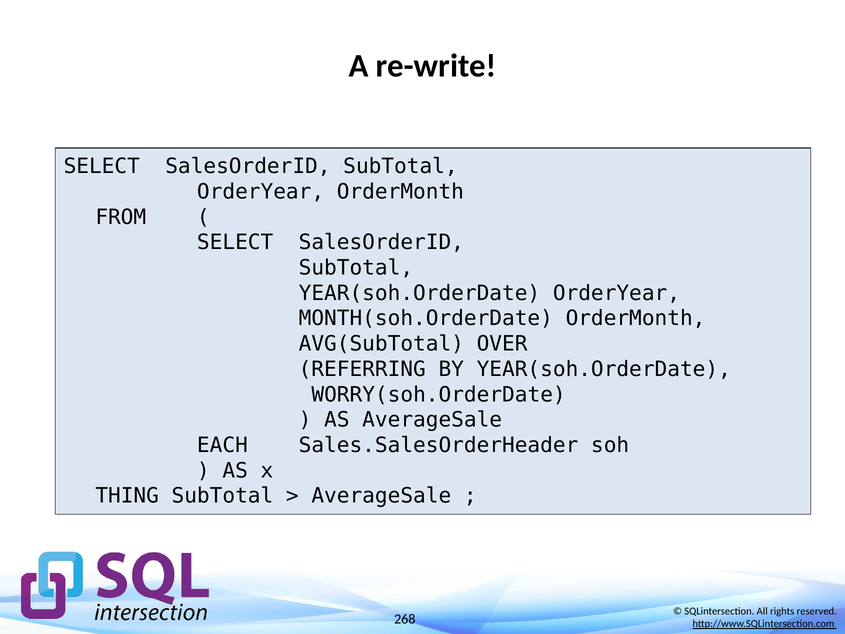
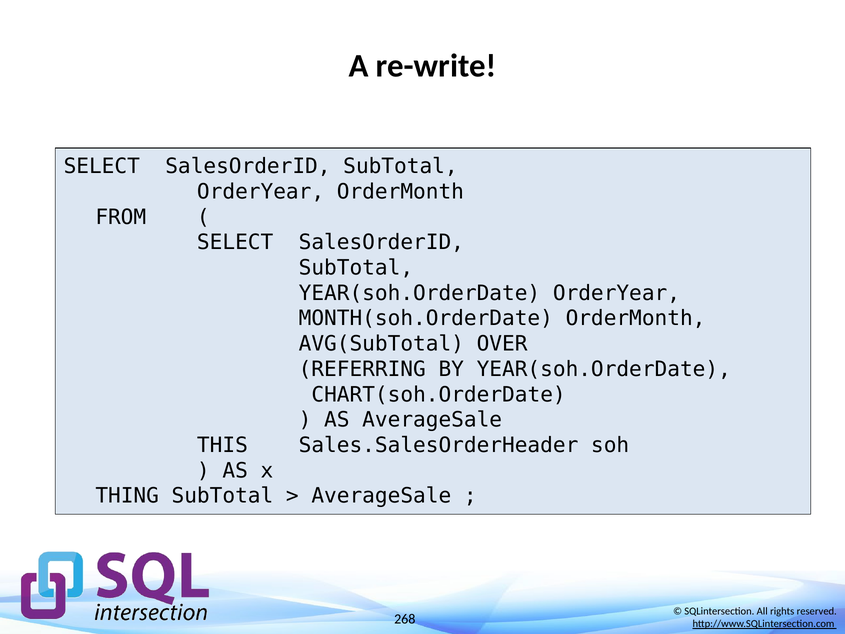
WORRY(soh.OrderDate: WORRY(soh.OrderDate -> CHART(soh.OrderDate (439, 394)
EACH: EACH -> THIS (222, 445)
